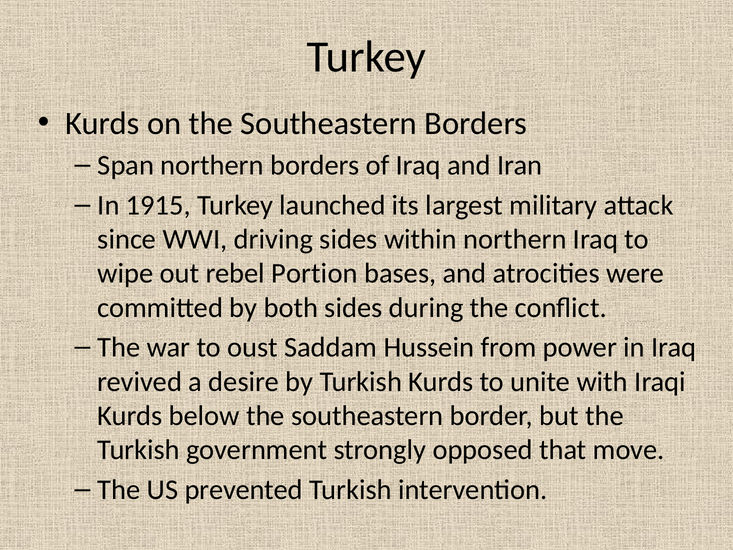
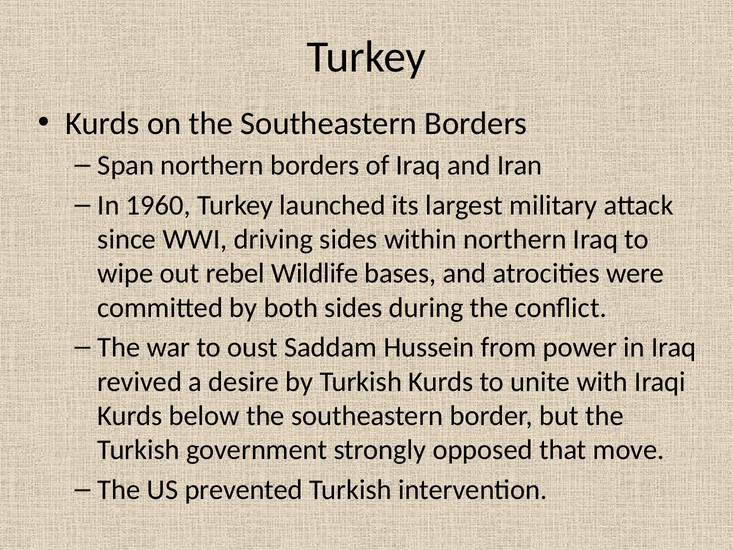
1915: 1915 -> 1960 (158, 205)
Portion: Portion -> Wildlife (315, 273)
